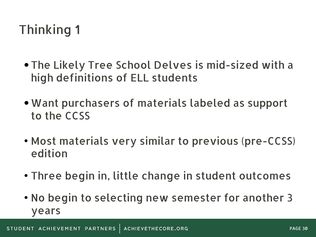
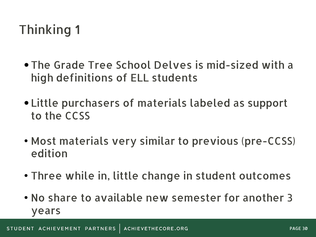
Likely: Likely -> Grade (69, 66)
Want: Want -> Little (45, 103)
Three begin: begin -> while (80, 176)
No begin: begin -> share (63, 198)
selecting: selecting -> available (119, 198)
